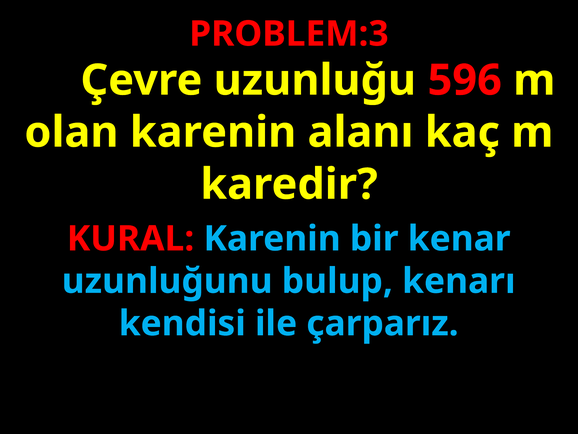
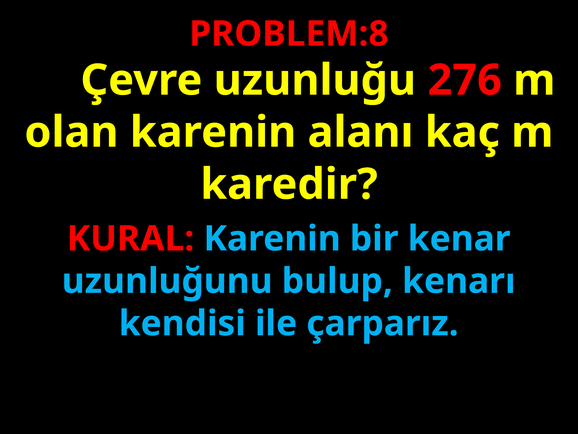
PROBLEM:3: PROBLEM:3 -> PROBLEM:8 (289, 34)
596: 596 -> 276 (465, 80)
